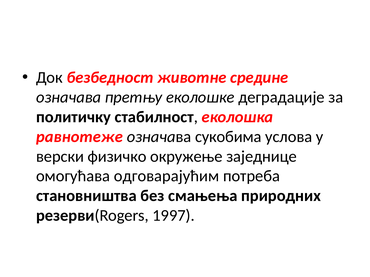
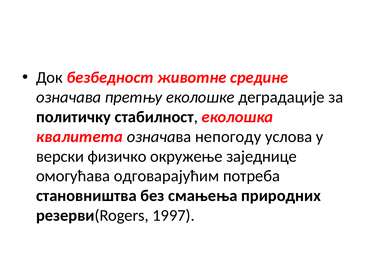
равнотеже: равнотеже -> квалитета (79, 137)
сукобима: сукобима -> непогoду (228, 137)
